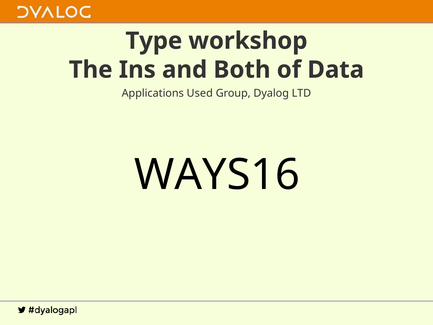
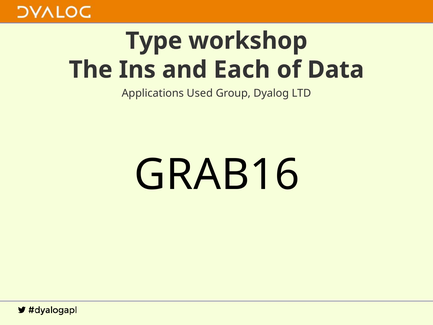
Both: Both -> Each (242, 70)
WAYS16: WAYS16 -> GRAB16 (217, 175)
